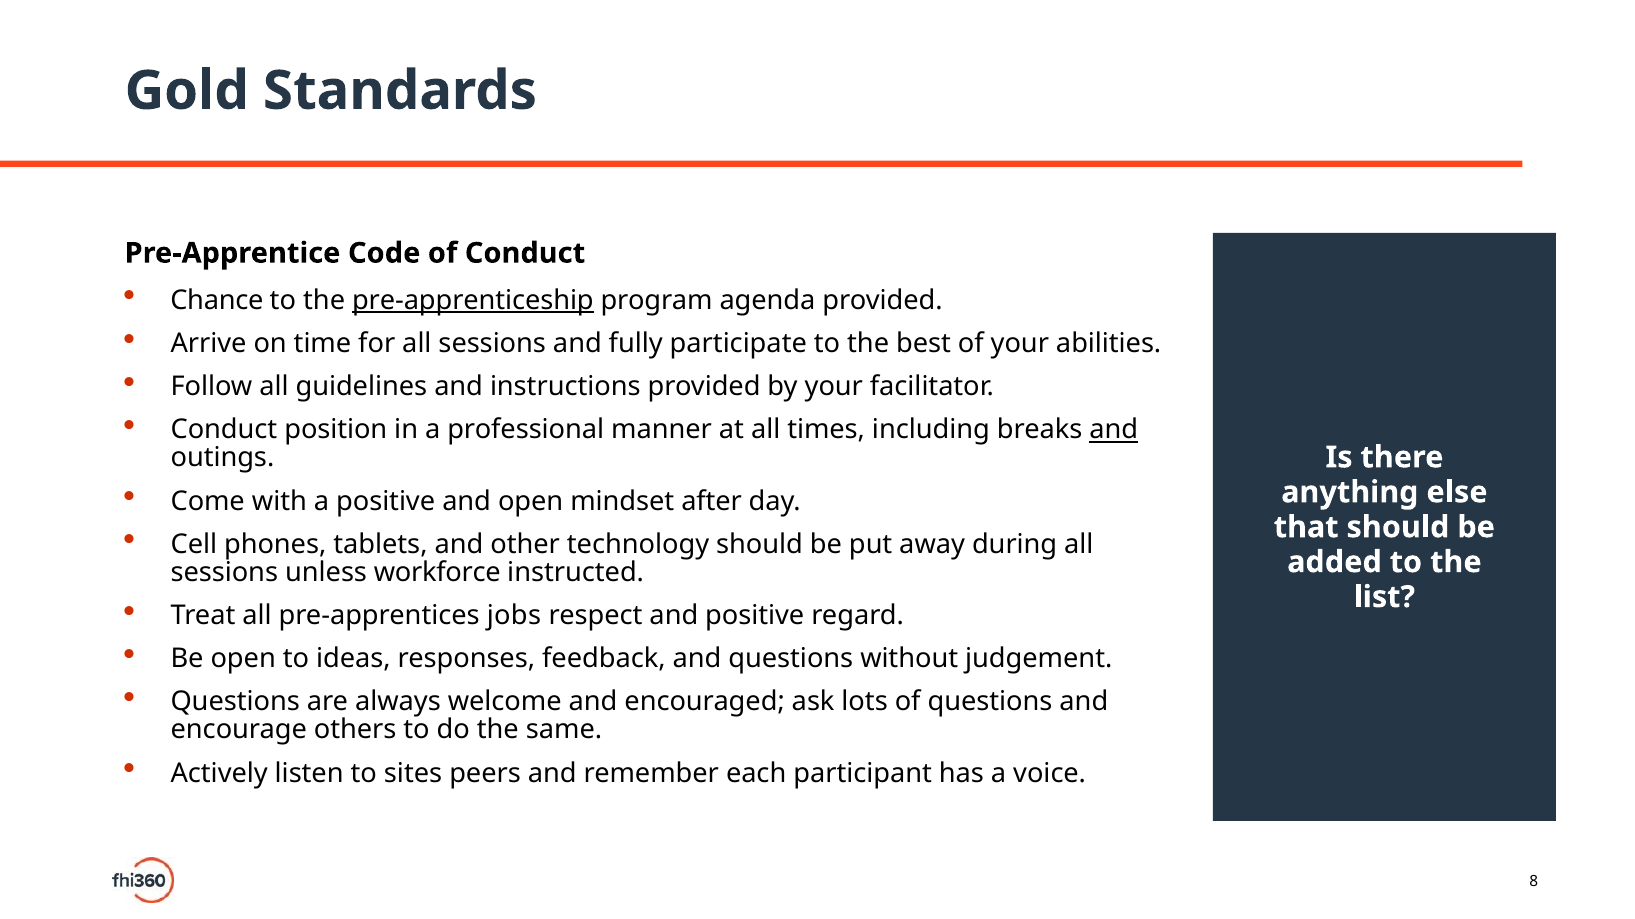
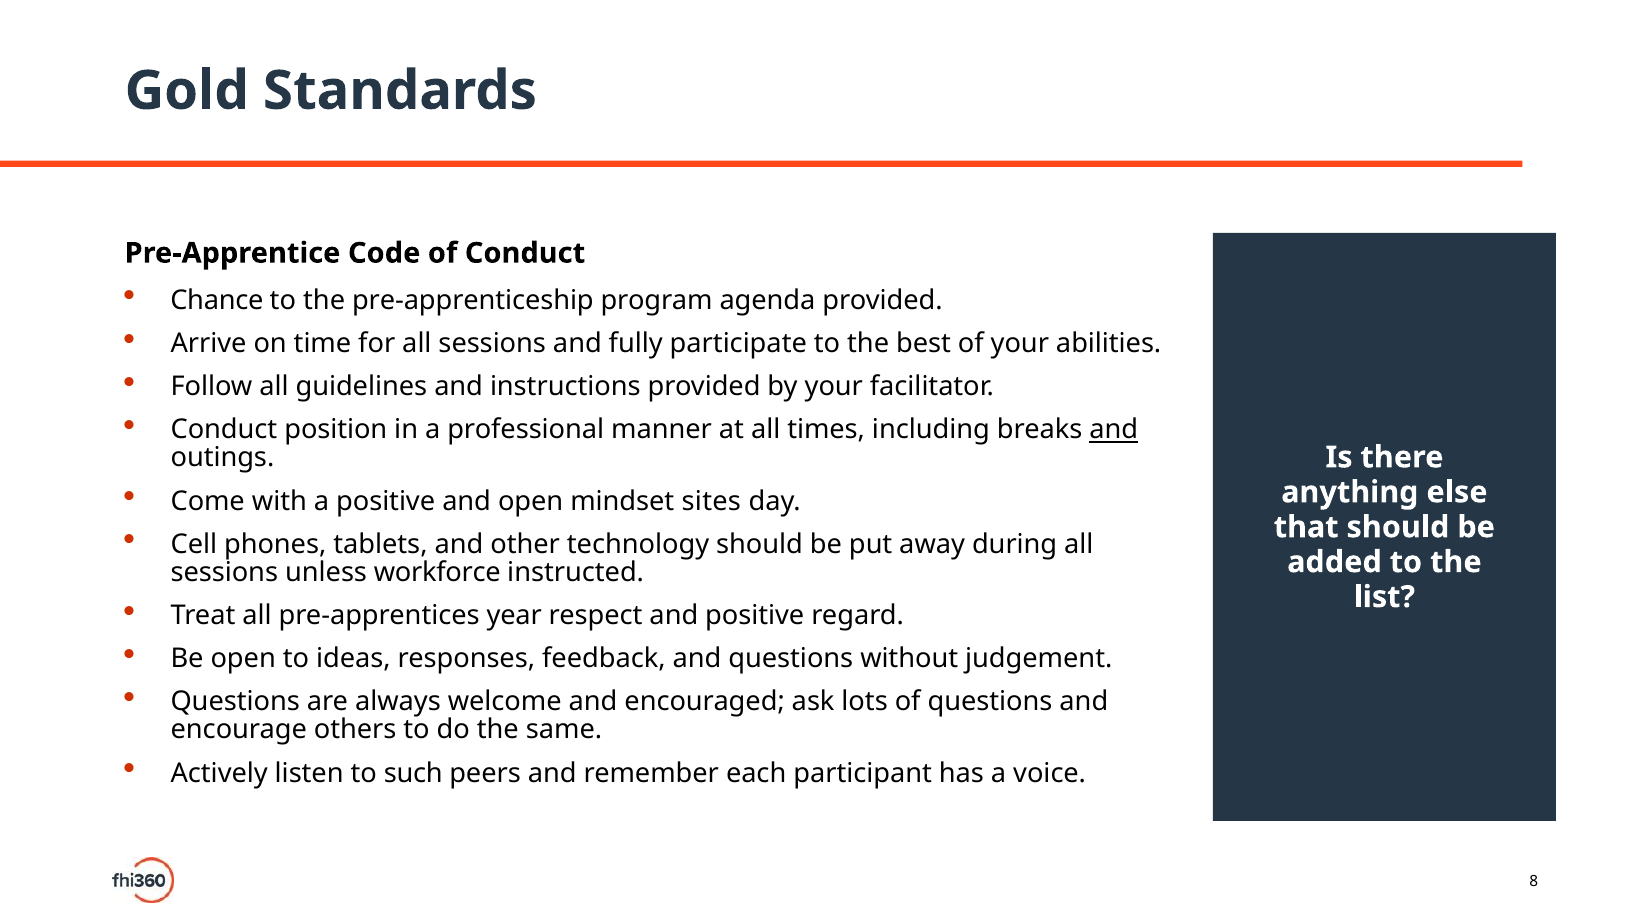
pre-apprenticeship underline: present -> none (473, 301)
after: after -> sites (711, 502)
jobs: jobs -> year (514, 616)
sites: sites -> such (413, 774)
